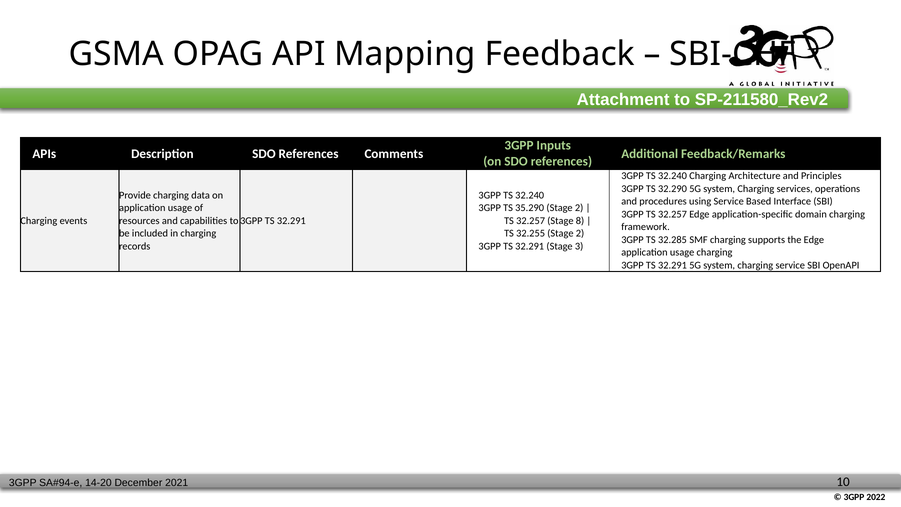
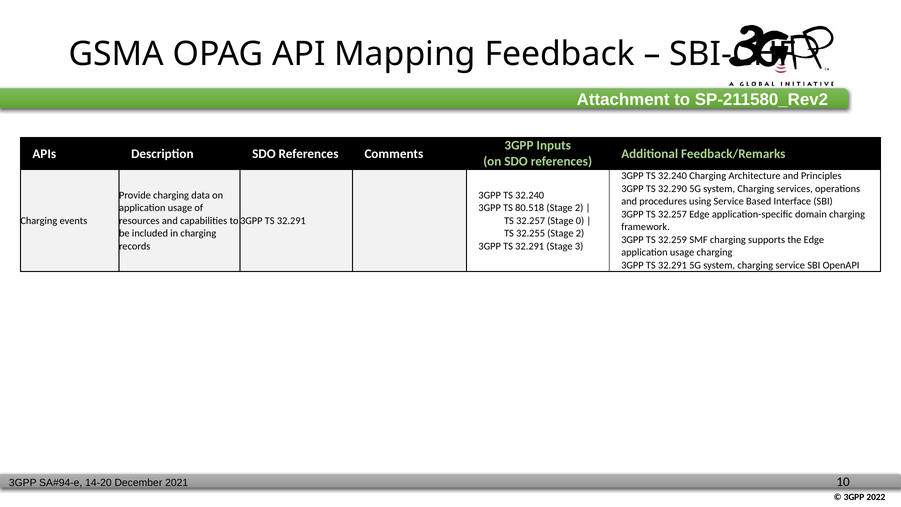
35.290: 35.290 -> 80.518 (530, 208)
8: 8 -> 0 (580, 221)
32.285: 32.285 -> 32.259 (672, 240)
